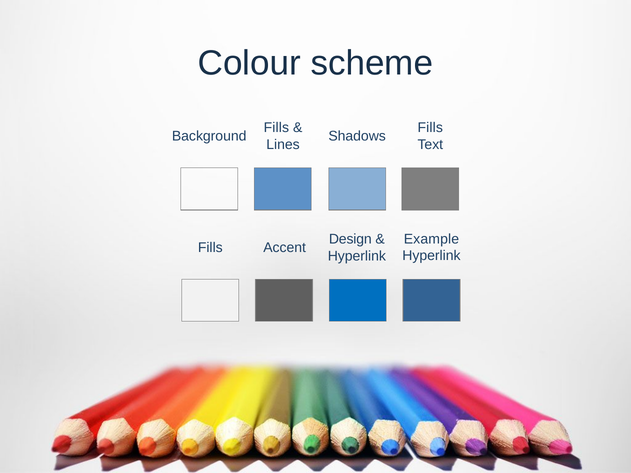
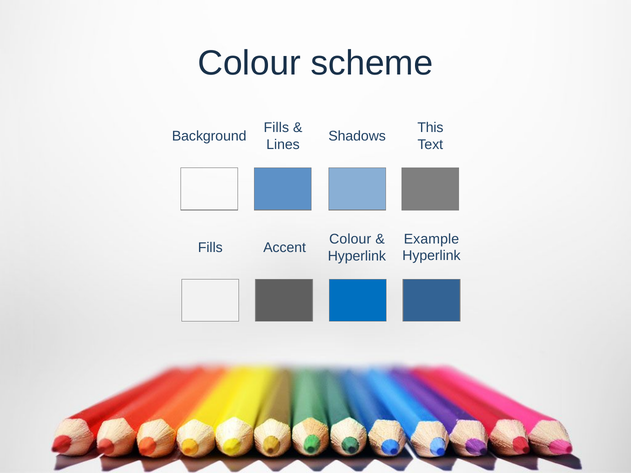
Fills: Fills -> This (430, 128)
Design: Design -> Colour (350, 239)
